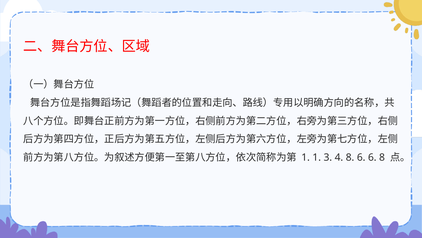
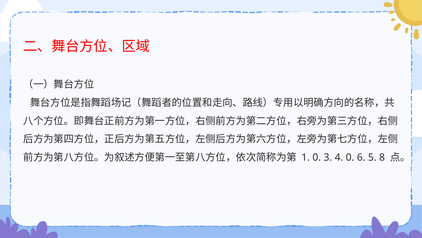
1 1: 1 -> 0 (317, 157)
4 8: 8 -> 0 (350, 157)
6 6: 6 -> 5 (372, 157)
